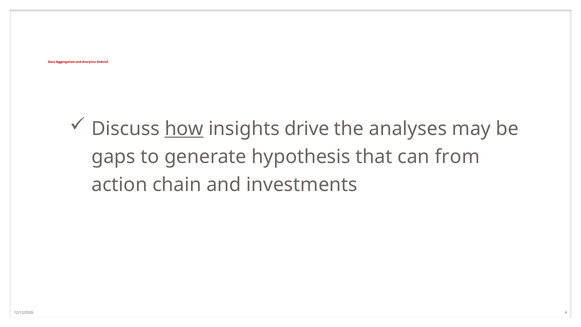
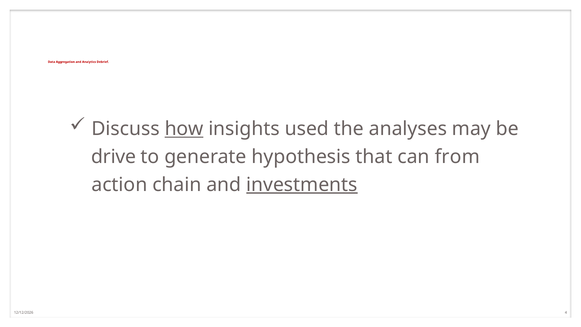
drive: drive -> used (307, 129)
gaps: gaps -> drive (114, 157)
investments underline: none -> present (302, 185)
